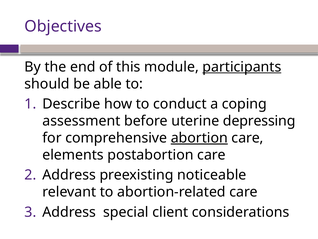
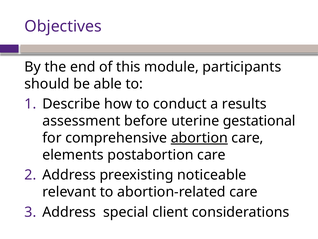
participants underline: present -> none (242, 67)
coping: coping -> results (244, 104)
depressing: depressing -> gestational (259, 121)
